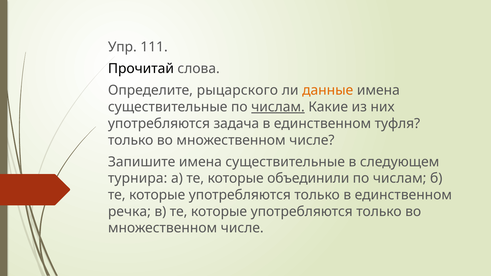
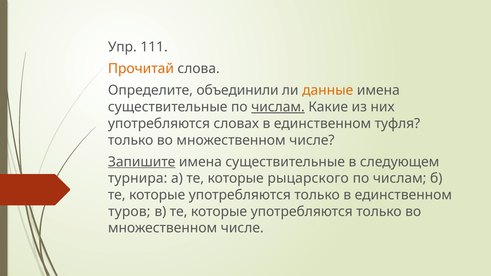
Прочитай colour: black -> orange (141, 69)
рыцарского: рыцарского -> объединили (238, 90)
задача: задача -> словах (236, 124)
Запишите underline: none -> present (142, 162)
объединили: объединили -> рыцарского (308, 179)
речка: речка -> туров (129, 212)
